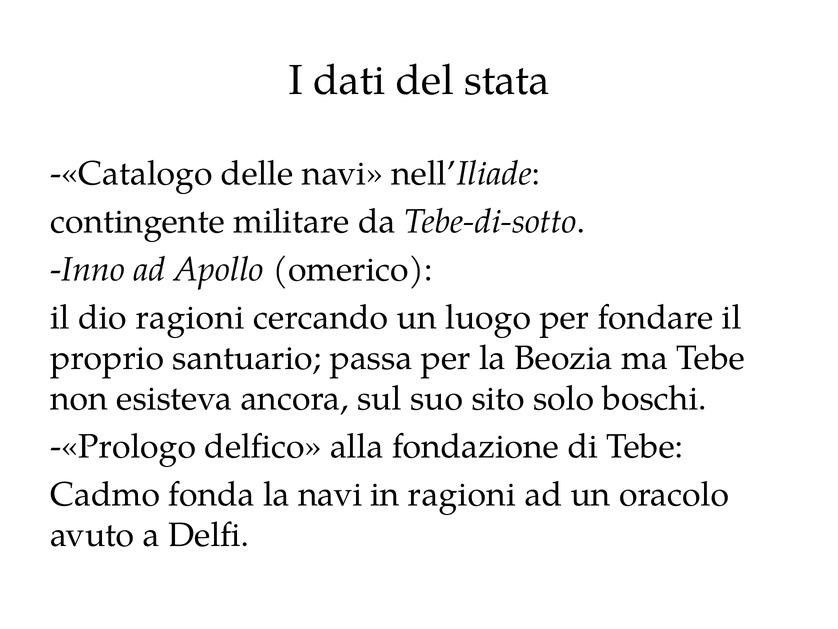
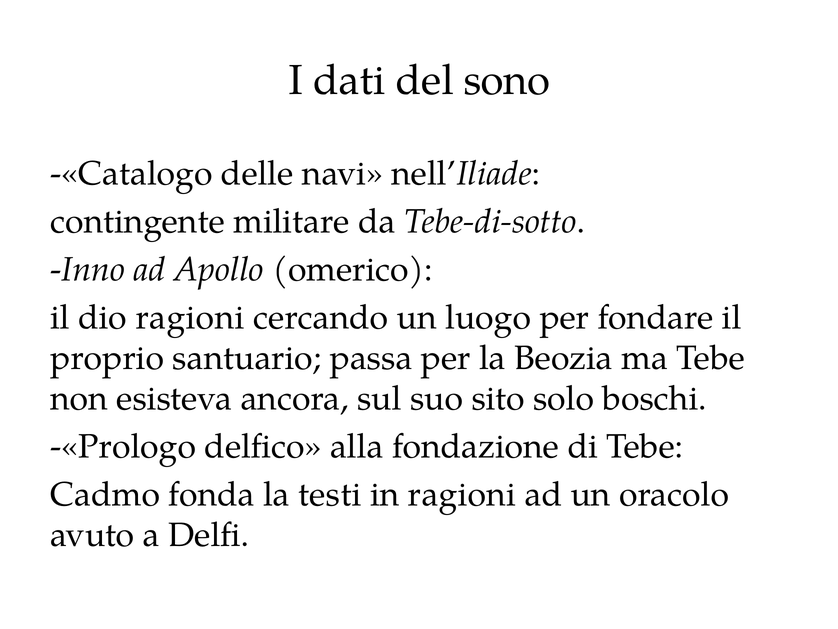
stata: stata -> sono (507, 80)
la navi: navi -> testi (330, 494)
